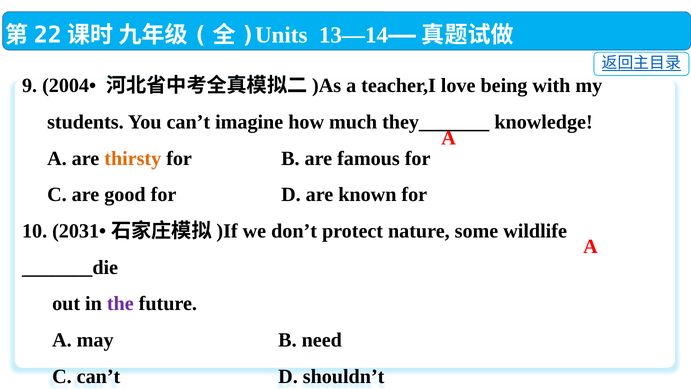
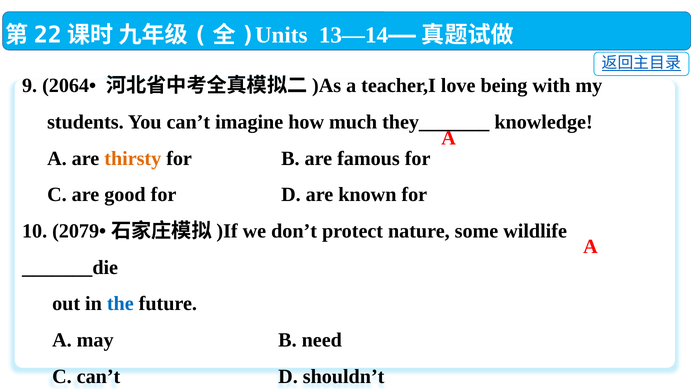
2004•: 2004• -> 2064• (69, 86)
2031•: 2031• -> 2079• (79, 231)
the colour: purple -> blue (120, 304)
